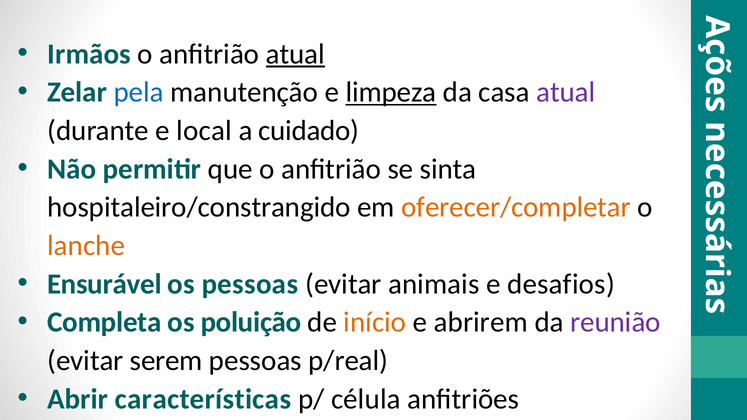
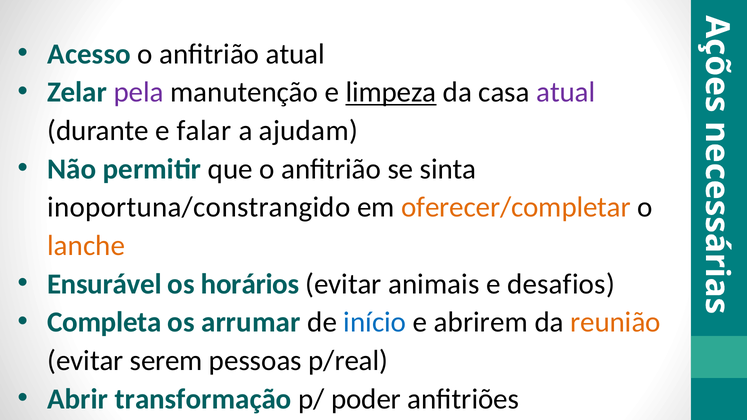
Irmãos: Irmãos -> Acesso (89, 54)
atual underline: present -> none (295, 54)
pela colour: blue -> purple (139, 92)
local: local -> falar (204, 131)
cuidado: cuidado -> ajudam (308, 131)
hospitaleiro/constrangido: hospitaleiro/constrangido -> inoportuna/constrangido (199, 207)
os pessoas: pessoas -> horários (250, 284)
poluição: poluição -> arrumar (251, 322)
início colour: orange -> blue (375, 322)
reunião colour: purple -> orange (615, 322)
características: características -> transformação (203, 399)
célula: célula -> poder (366, 399)
